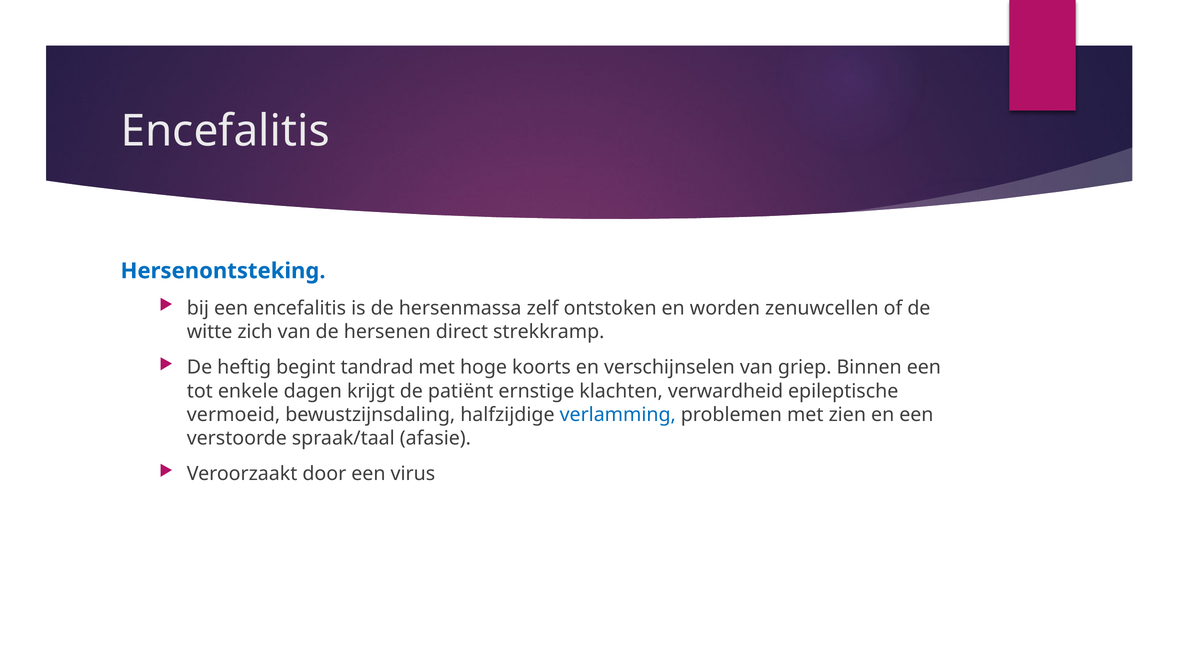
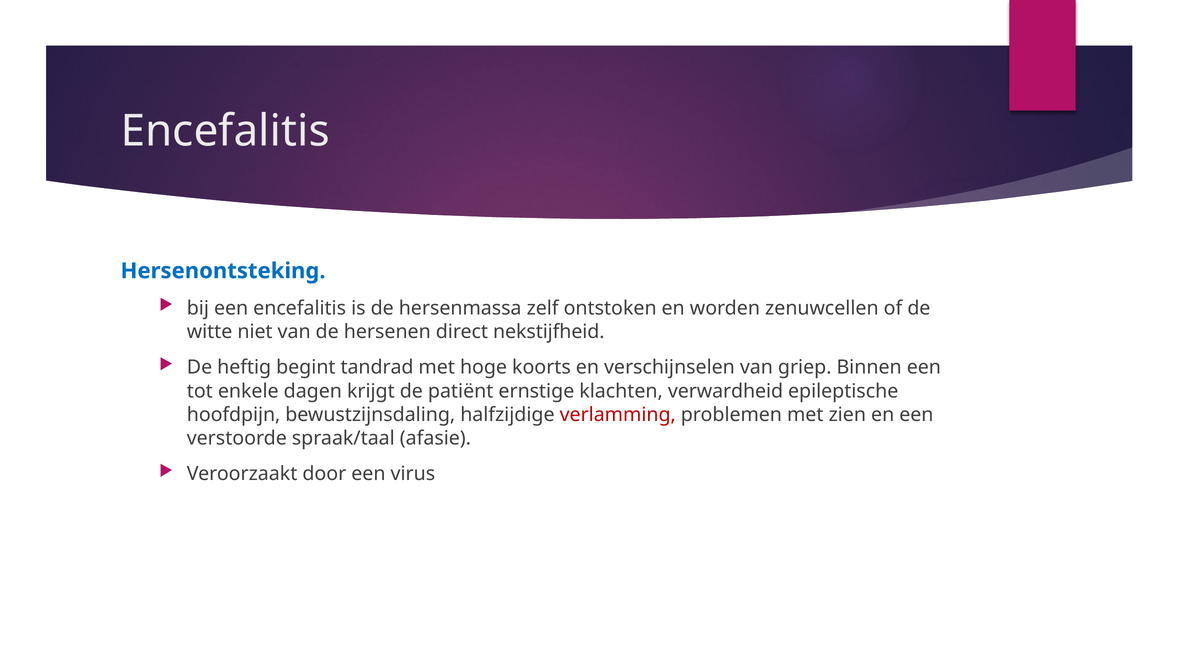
zich: zich -> niet (255, 332)
strekkramp: strekkramp -> nekstijfheid (549, 332)
vermoeid: vermoeid -> hoofdpijn (234, 415)
verlamming colour: blue -> red (618, 415)
